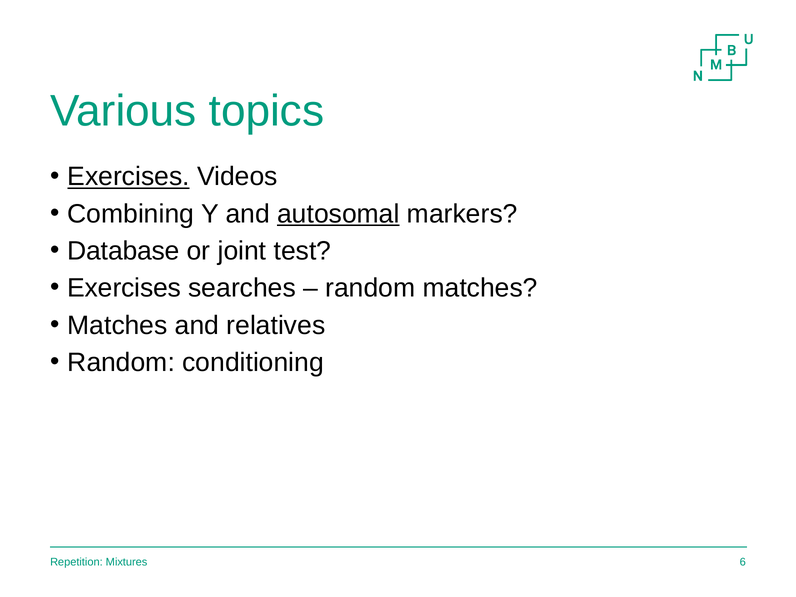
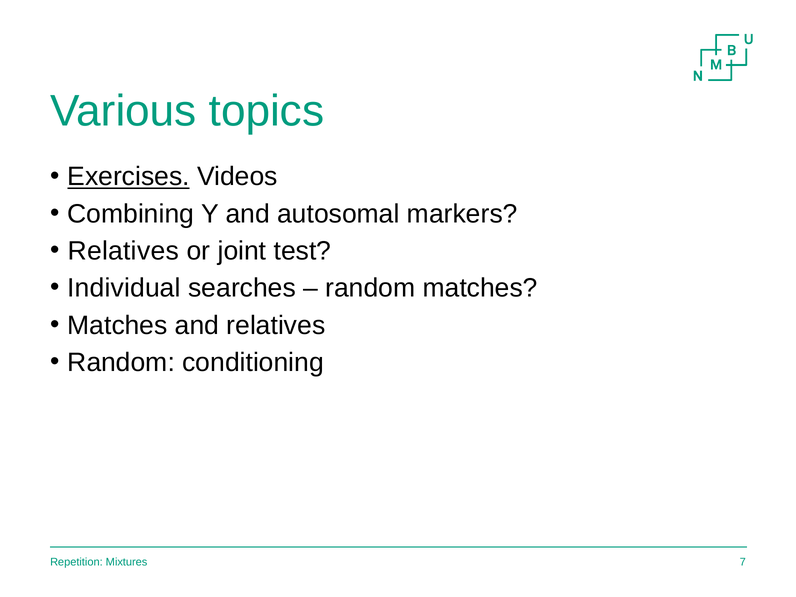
autosomal underline: present -> none (338, 214)
Database: Database -> Relatives (123, 251)
Exercises: Exercises -> Individual (124, 288)
6: 6 -> 7 (743, 562)
